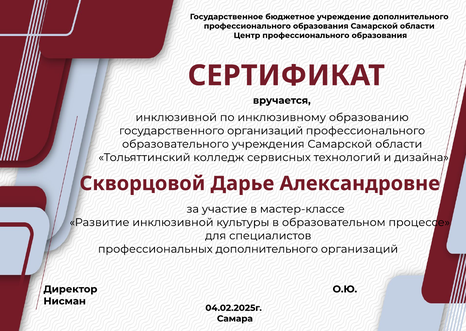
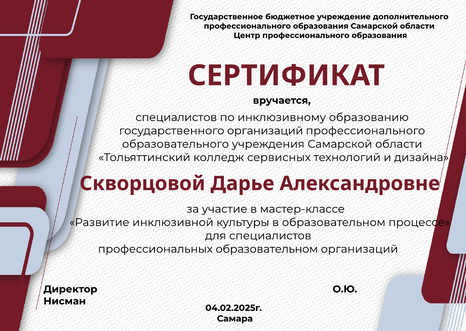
инклюзивной: инклюзивной -> специалистов (176, 118)
профессиональных дополнительного: дополнительного -> образовательном (267, 250)
